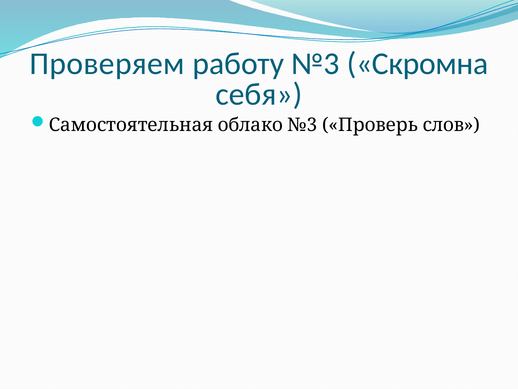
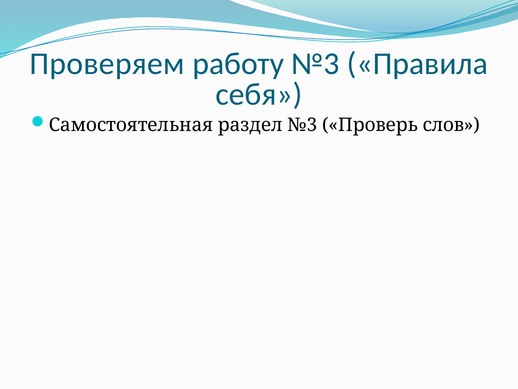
Скромна: Скромна -> Правила (417, 64)
облако: облако -> раздел (250, 125)
